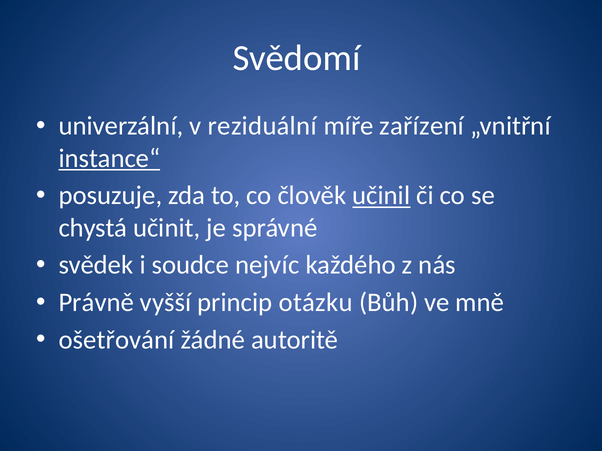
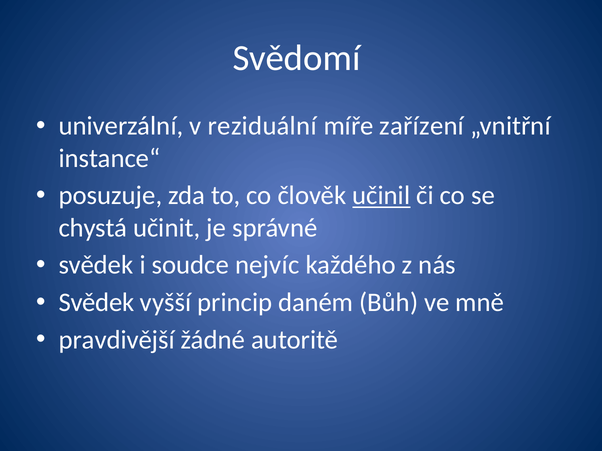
instance“ underline: present -> none (109, 158)
Právně: Právně -> Svědek (96, 303)
otázku: otázku -> daném (316, 303)
ošetřování: ošetřování -> pravdivější (117, 340)
